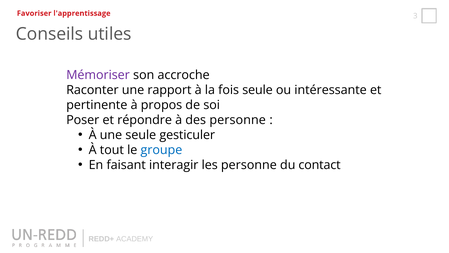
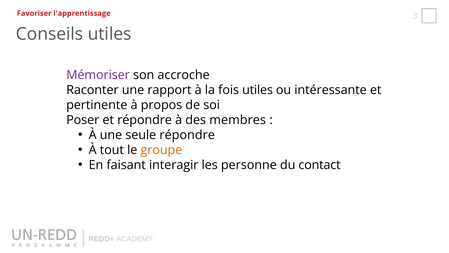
fois seule: seule -> utiles (258, 90)
des personne: personne -> membres (238, 120)
seule gesticuler: gesticuler -> répondre (187, 135)
groupe colour: blue -> orange (161, 150)
